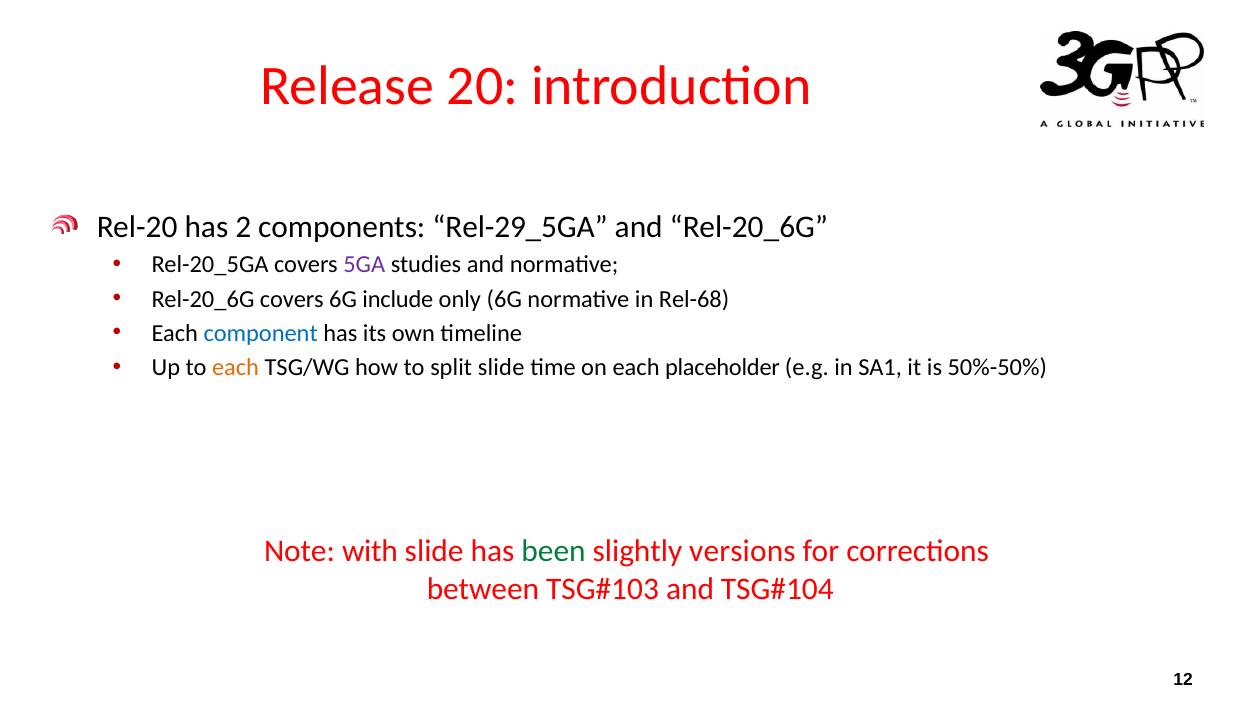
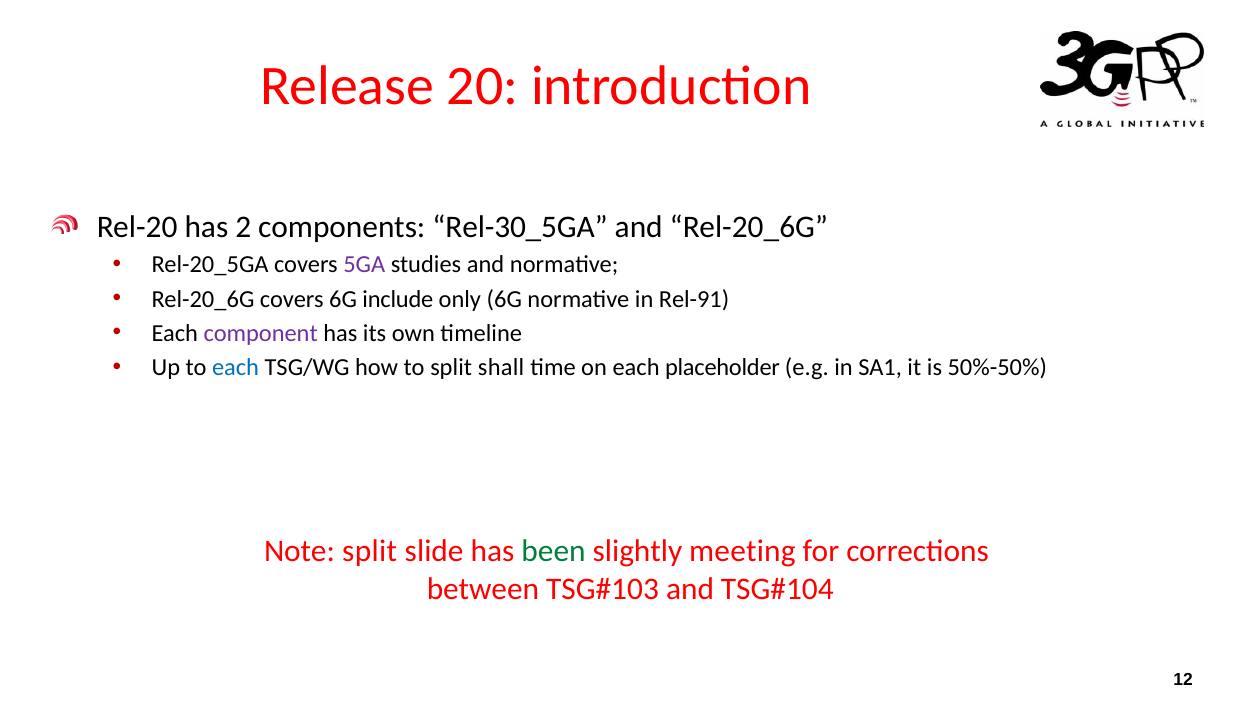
Rel-29_5GA: Rel-29_5GA -> Rel-30_5GA (520, 227)
Rel-68: Rel-68 -> Rel-91 (694, 299)
component colour: blue -> purple (261, 333)
each colour: orange -> blue (236, 368)
split slide: slide -> shall (501, 368)
Note with: with -> split (370, 552)
versions: versions -> meeting (742, 552)
